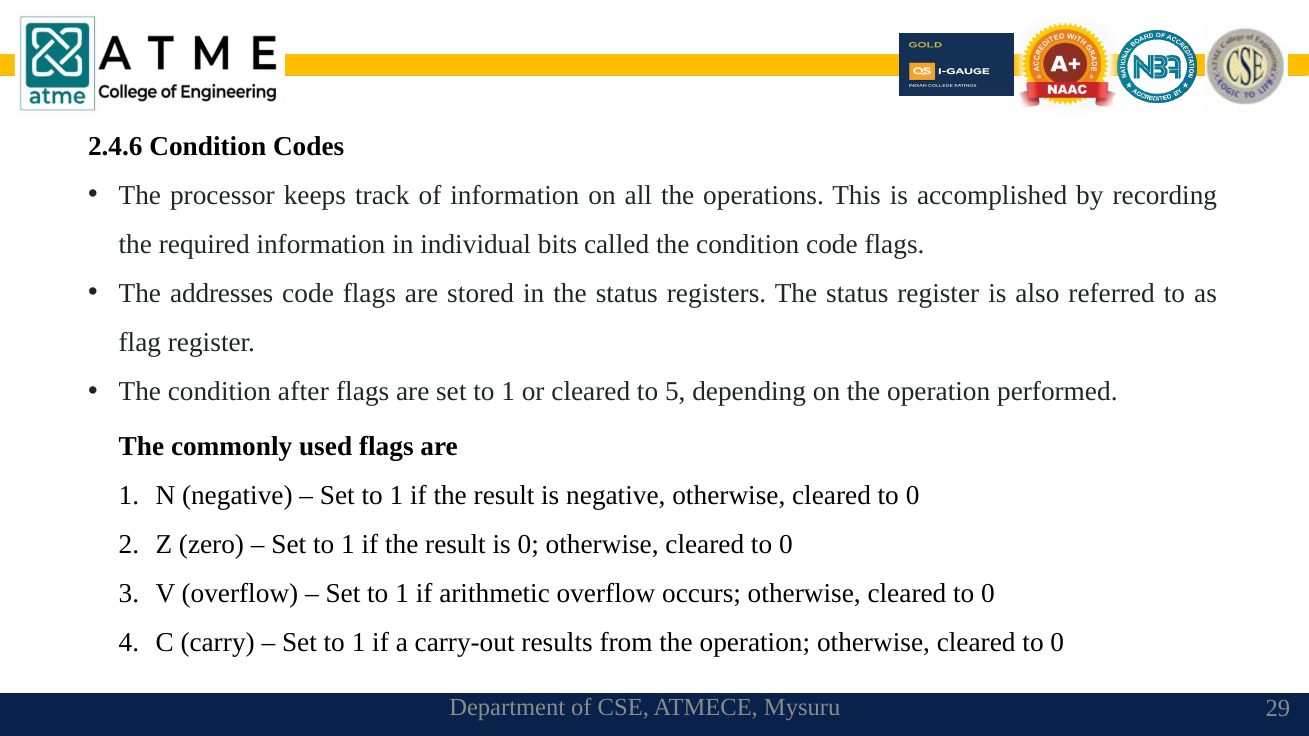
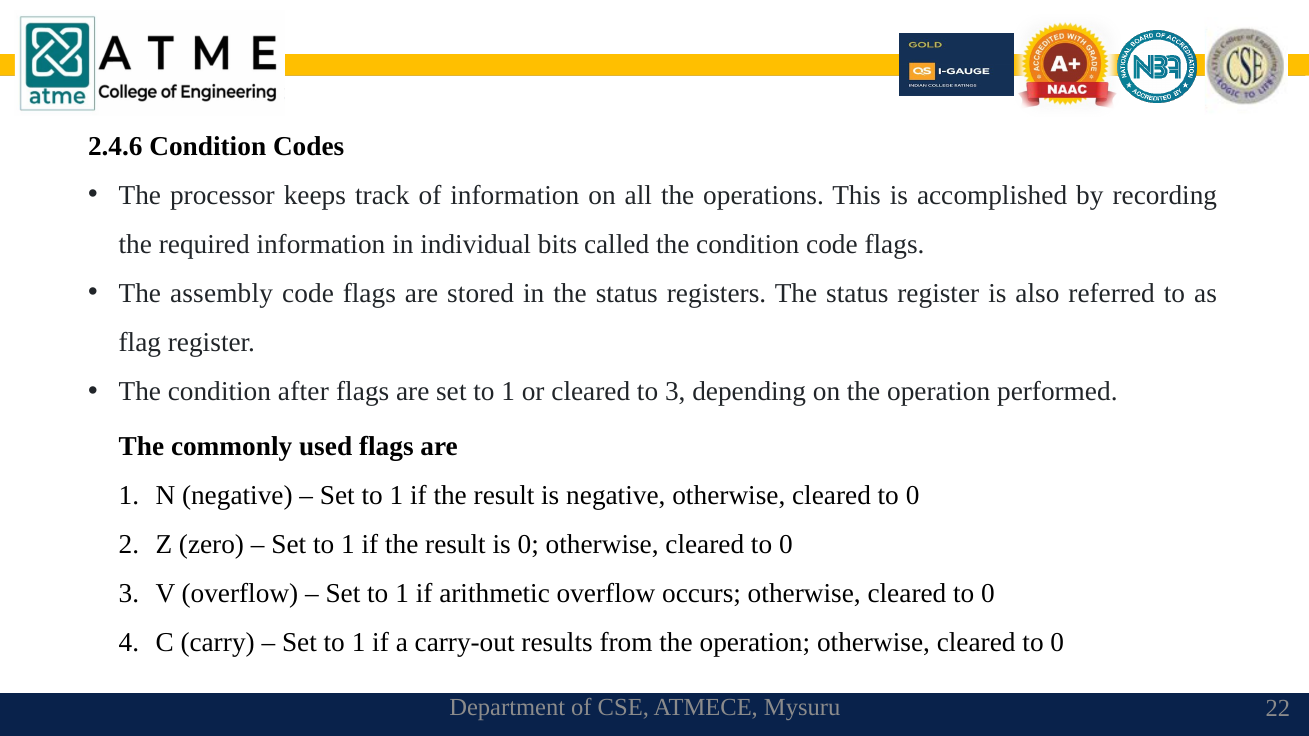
addresses: addresses -> assembly (222, 294)
to 5: 5 -> 3 (675, 392)
29: 29 -> 22 (1278, 708)
